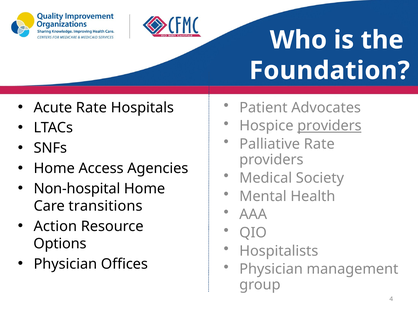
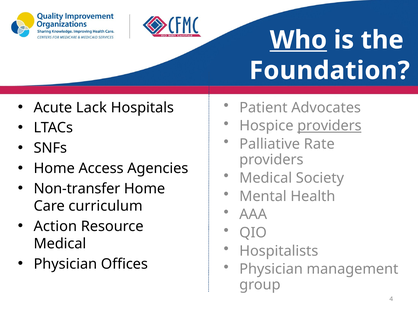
Who underline: none -> present (298, 40)
Acute Rate: Rate -> Lack (91, 108)
Non-hospital: Non-hospital -> Non-transfer (77, 189)
transitions: transitions -> curriculum (106, 206)
Options: Options -> Medical (60, 244)
